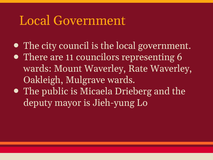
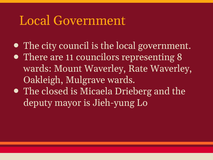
6: 6 -> 8 (180, 57)
public: public -> closed (55, 91)
